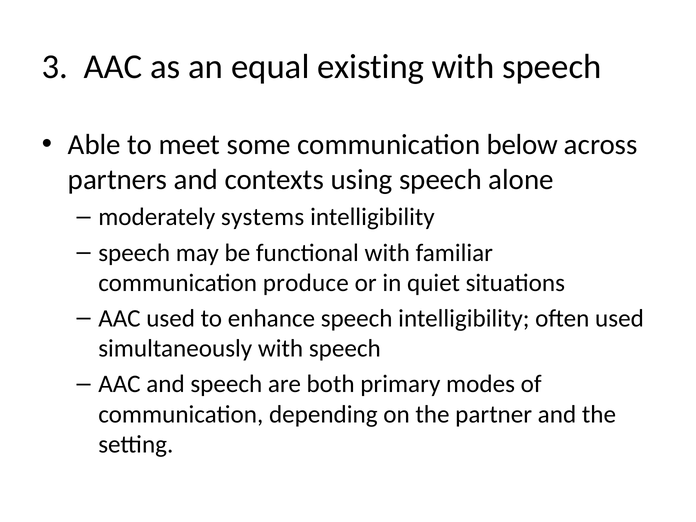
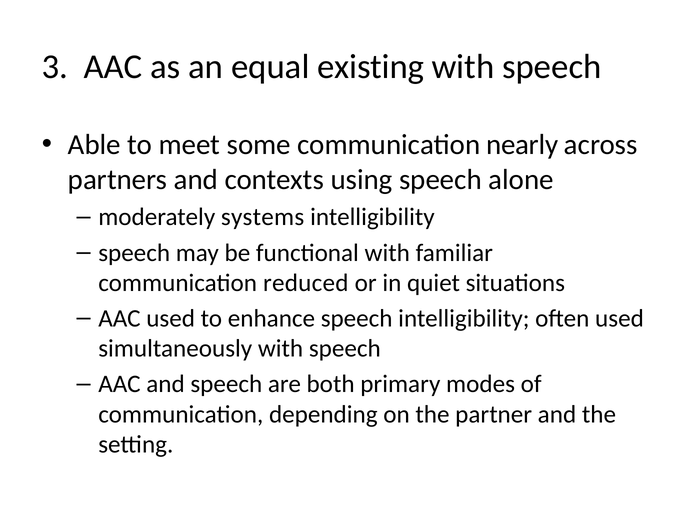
below: below -> nearly (522, 145)
produce: produce -> reduced (306, 283)
